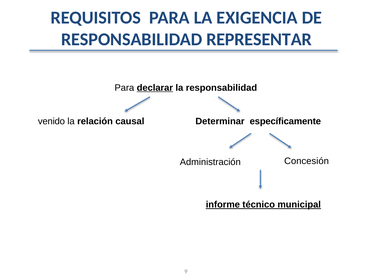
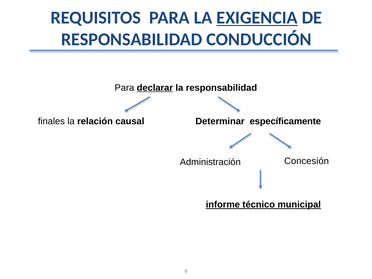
EXIGENCIA underline: none -> present (257, 18)
REPRESENTAR: REPRESENTAR -> CONDUCCIÓN (259, 39)
venido: venido -> finales (51, 121)
